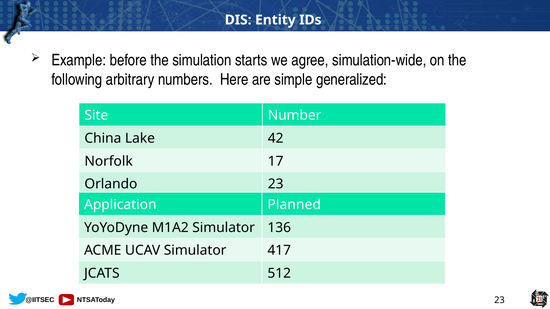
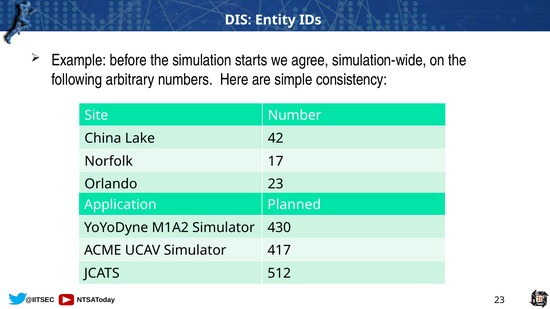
generalized: generalized -> consistency (352, 80)
136: 136 -> 430 (279, 228)
